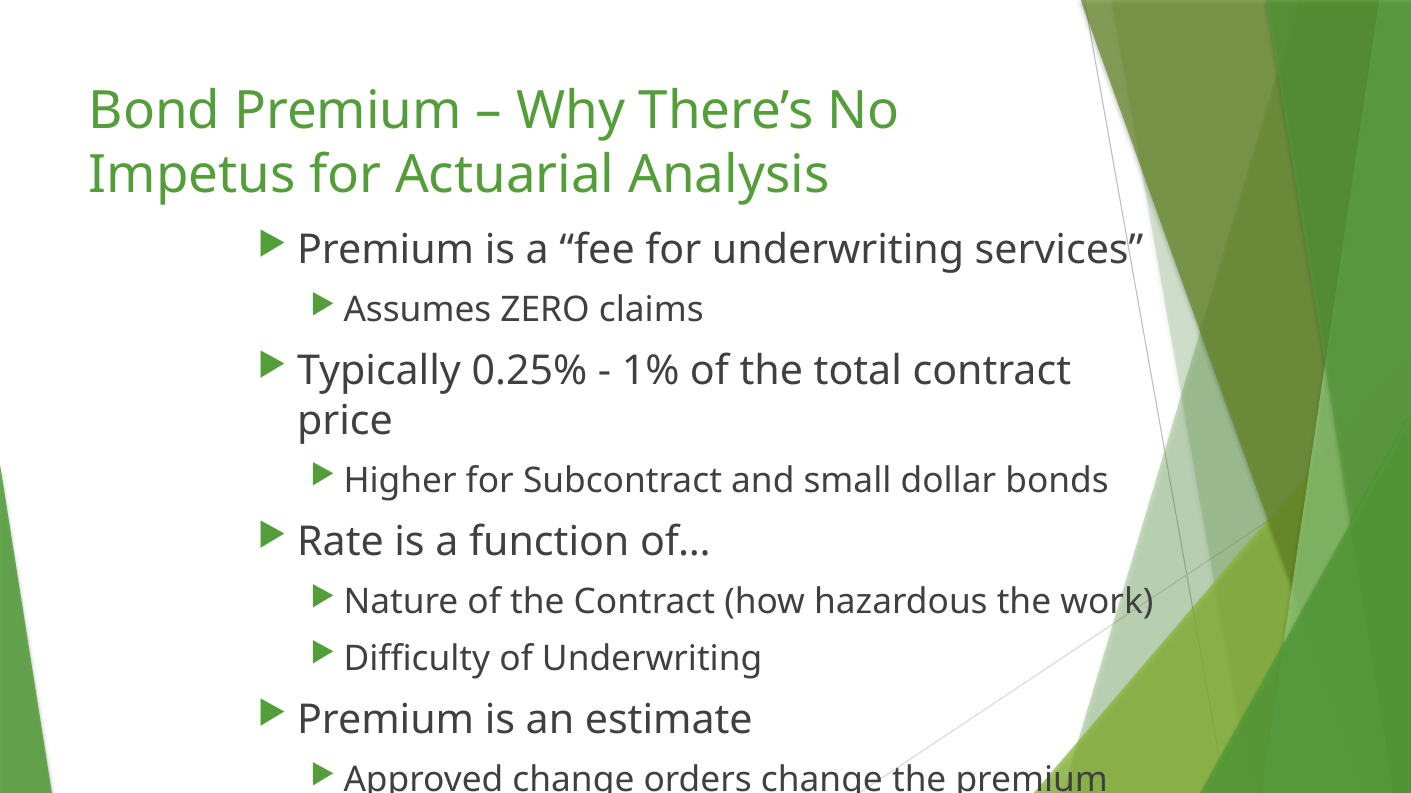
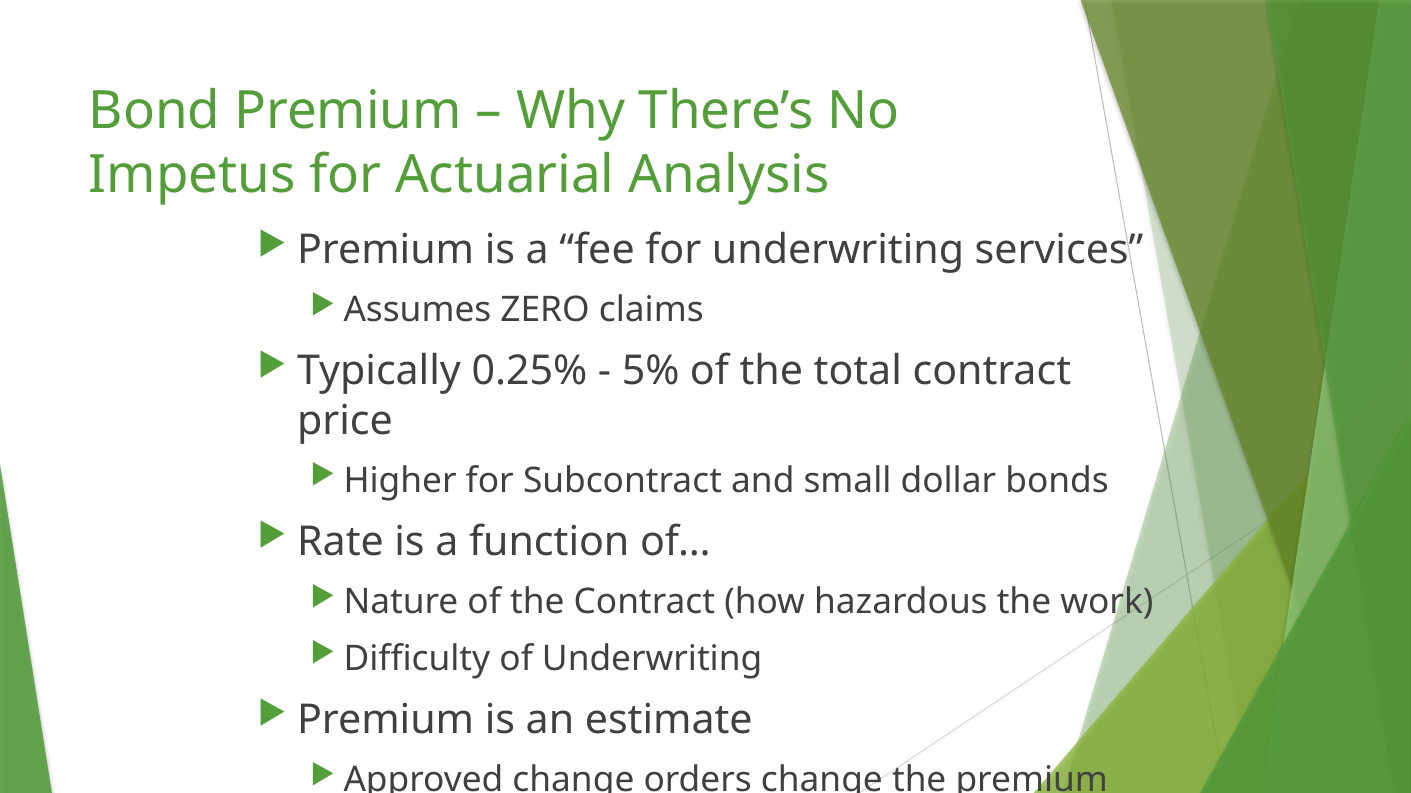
1%: 1% -> 5% (651, 372)
